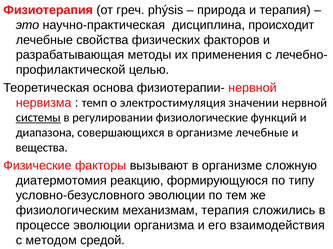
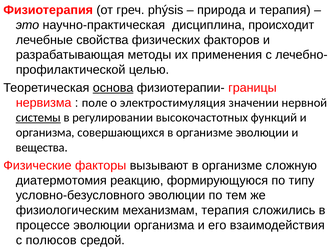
основа underline: none -> present (113, 88)
физиотерапии- нервной: нервной -> границы (252, 88)
темп: темп -> поле (95, 103)
физиологические: физиологические -> высокочастотных (202, 118)
диапазона: диапазона -> организма (45, 133)
организме лечебные: лечебные -> эволюции (262, 133)
методом: методом -> полюсов (51, 241)
